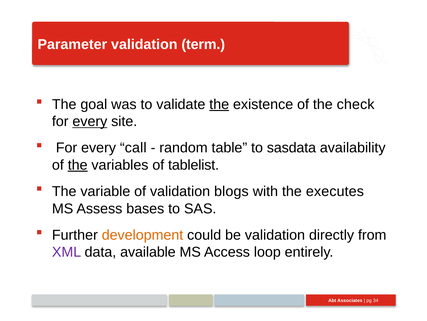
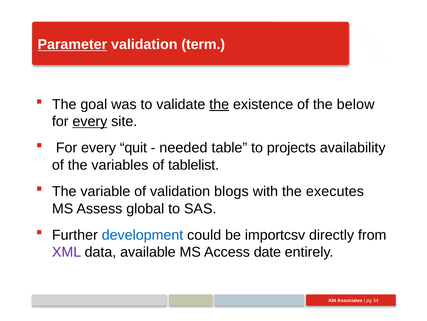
Parameter underline: none -> present (72, 44)
check: check -> below (356, 104)
call: call -> quit (133, 148)
random: random -> needed (183, 148)
sasdata: sasdata -> projects (291, 148)
the underline: present -> none (78, 165)
bases: bases -> global (145, 208)
development colour: orange -> blue (142, 235)
be validation: validation -> importcsv (275, 235)
loop: loop -> date (267, 252)
